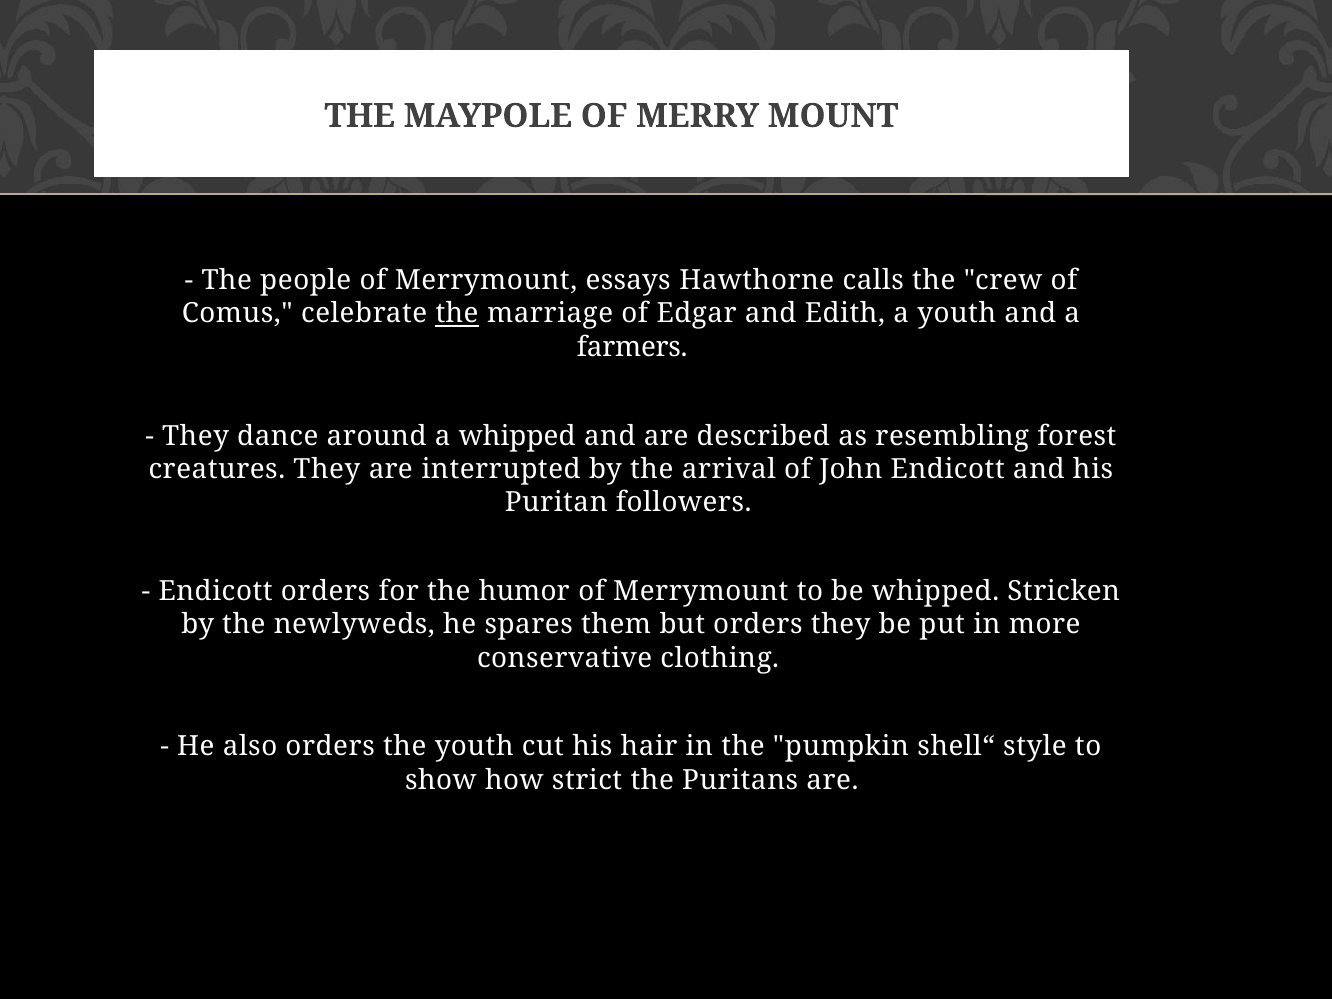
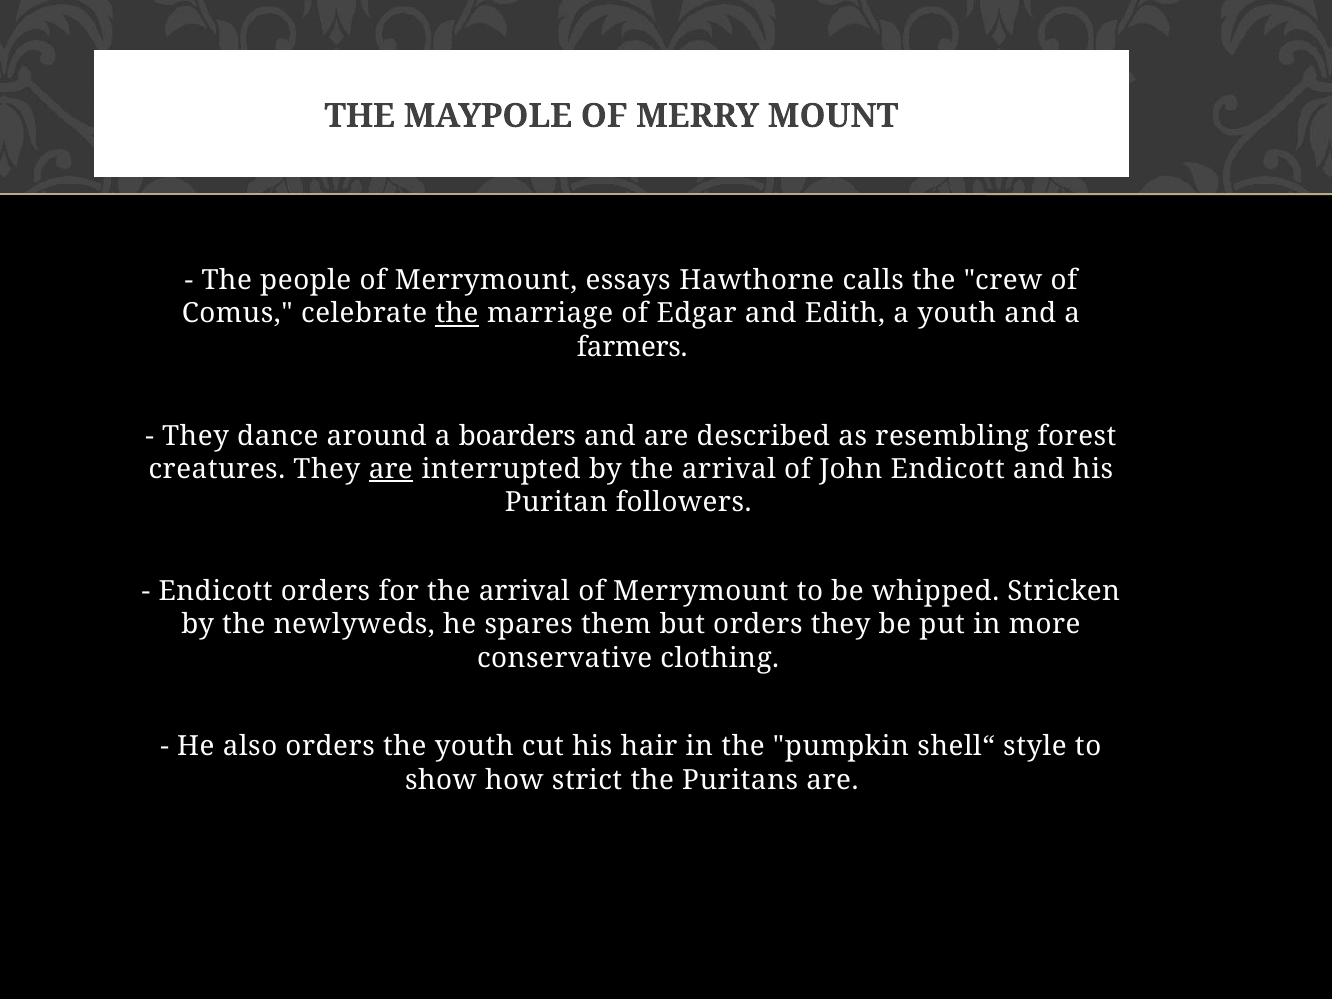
a whipped: whipped -> boarders (517, 436)
are underline: none -> present (391, 469)
for the humor: humor -> arrival (524, 591)
